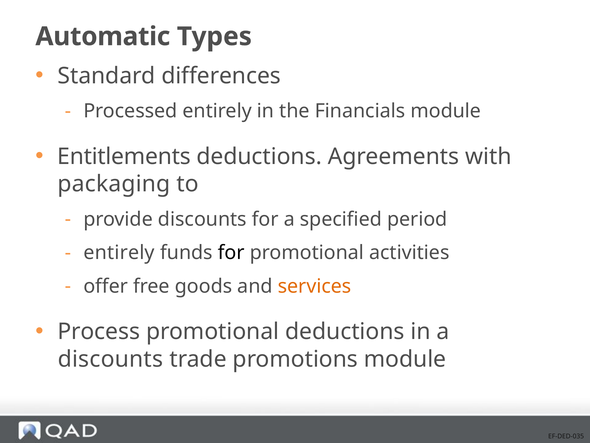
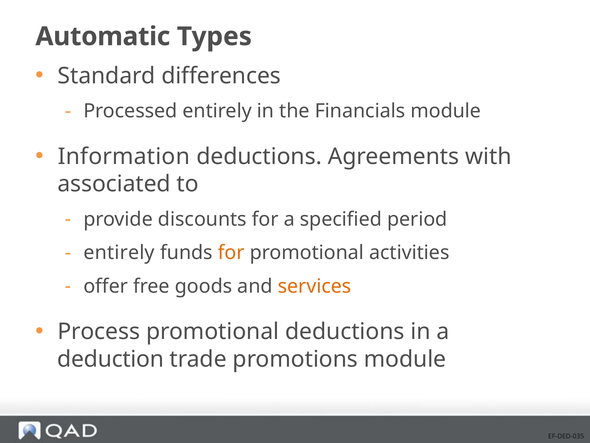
Entitlements: Entitlements -> Information (124, 156)
packaging: packaging -> associated (114, 184)
for colour: black -> orange (231, 252)
discounts: discounts -> deduction (111, 359)
